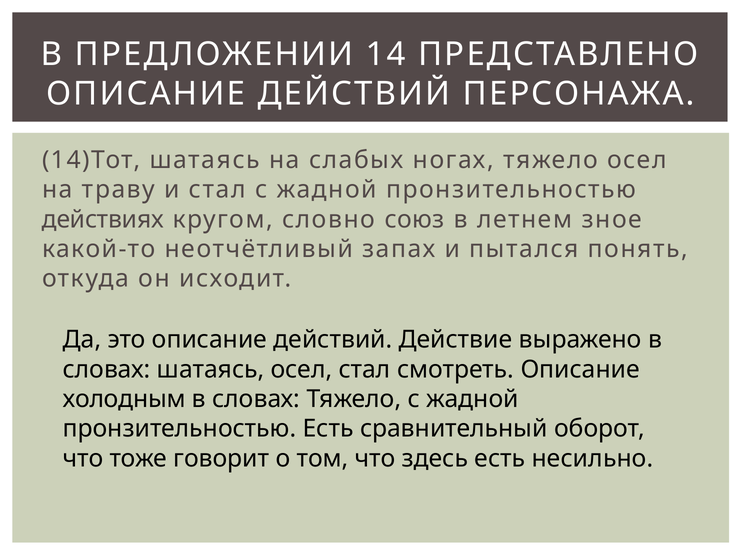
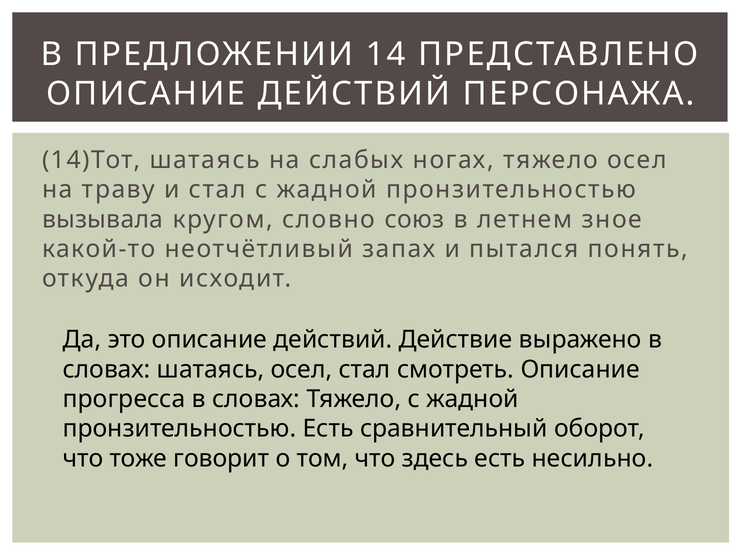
действиях: действиях -> вызывала (103, 219)
холодным: холодным -> прогресса (124, 399)
